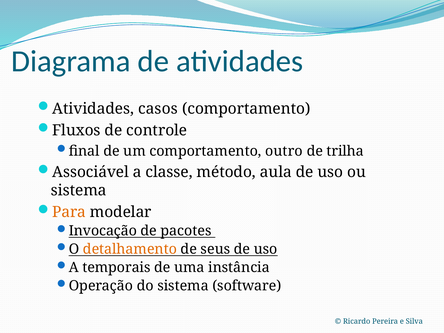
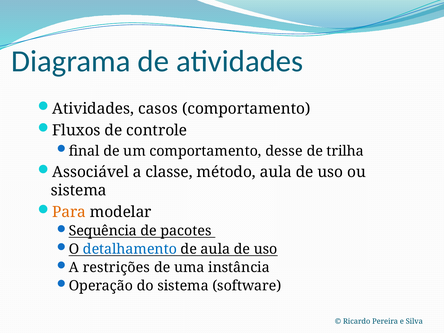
outro: outro -> desse (284, 151)
Invocação: Invocação -> Sequência (103, 231)
detalhamento colour: orange -> blue (130, 249)
de seus: seus -> aula (215, 249)
temporais: temporais -> restrições (116, 267)
